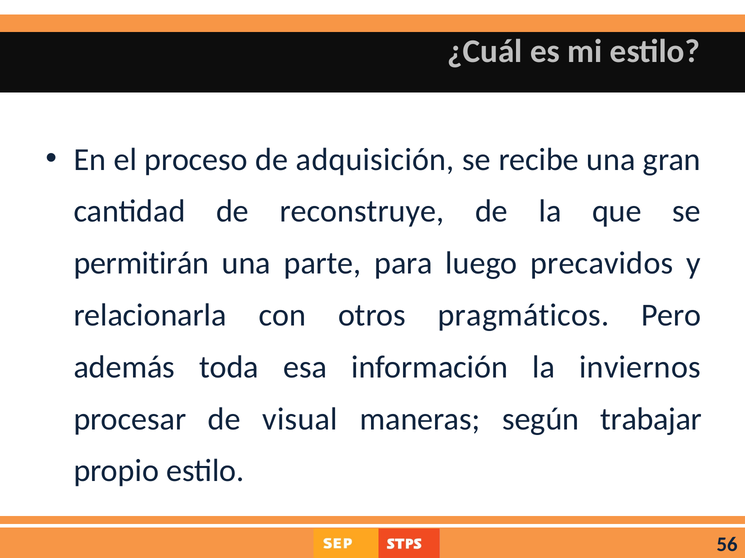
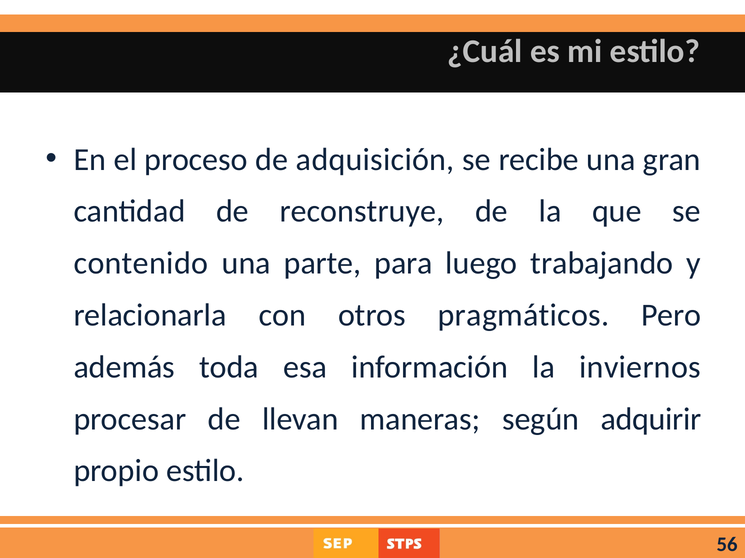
permitirán: permitirán -> contenido (141, 264)
precavidos: precavidos -> trabajando (602, 264)
visual: visual -> llevan (300, 420)
trabajar: trabajar -> adquirir (651, 420)
